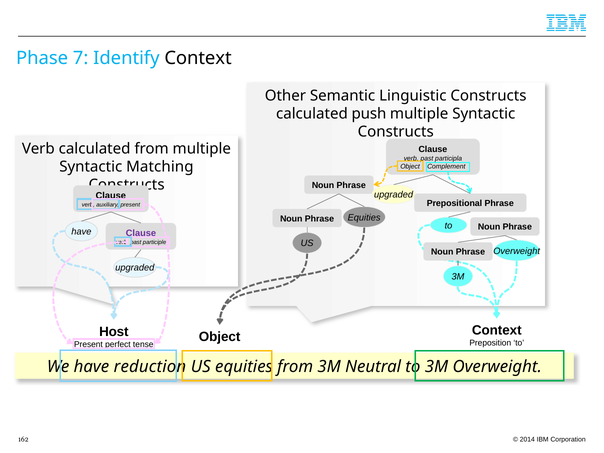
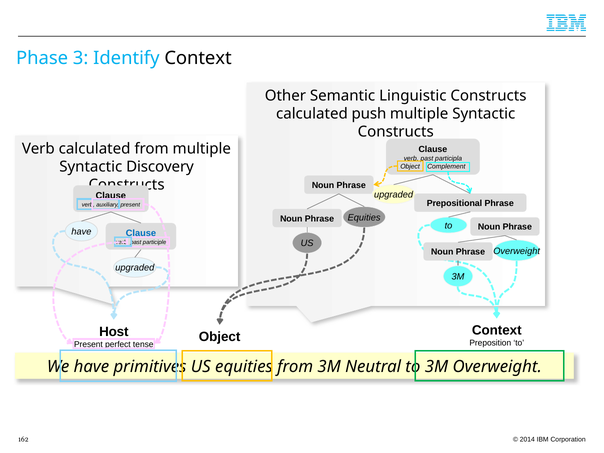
7: 7 -> 3 (81, 58)
Matching: Matching -> Discovery (160, 167)
Clause colour: purple -> blue (141, 233)
reduction: reduction -> primitives (150, 367)
